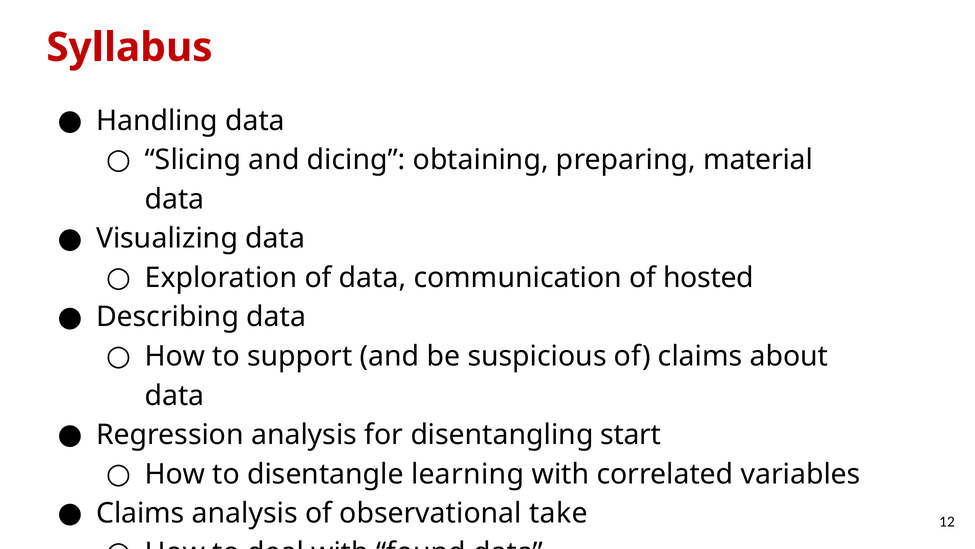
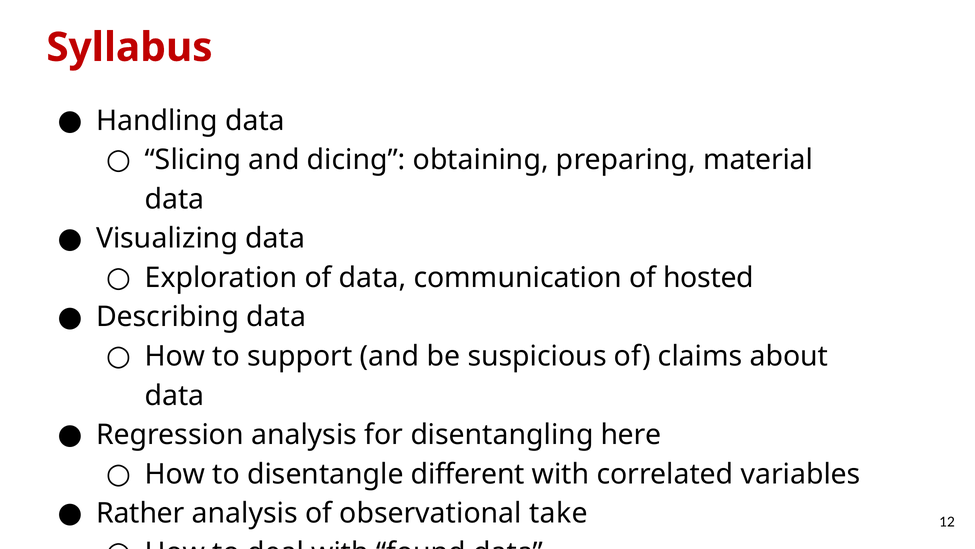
start: start -> here (631, 434)
learning: learning -> different (468, 474)
Claims: Claims -> Rather (140, 513)
